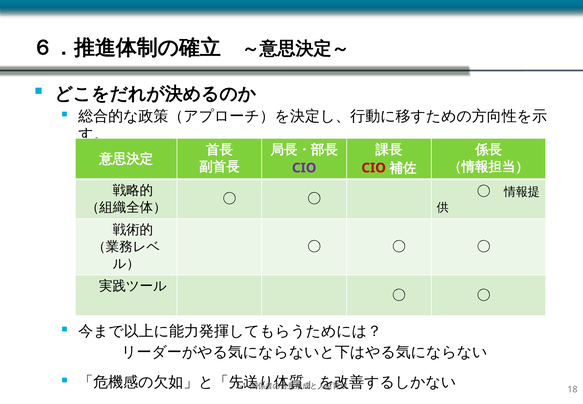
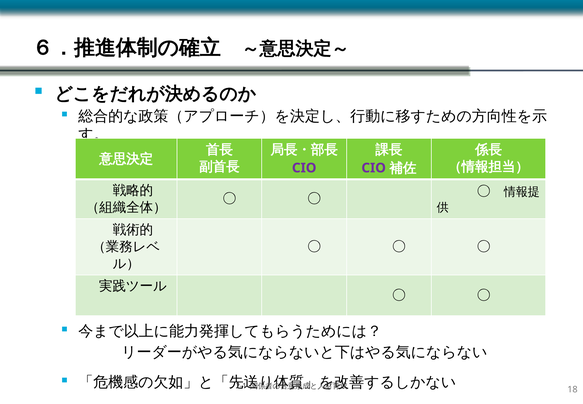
CIO colour: red -> purple (374, 168)
